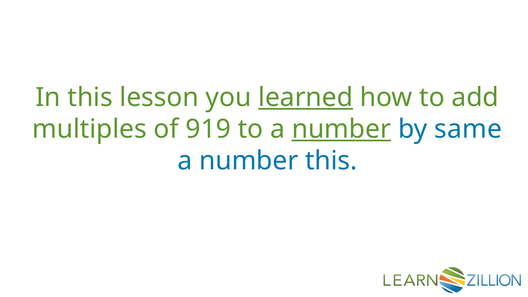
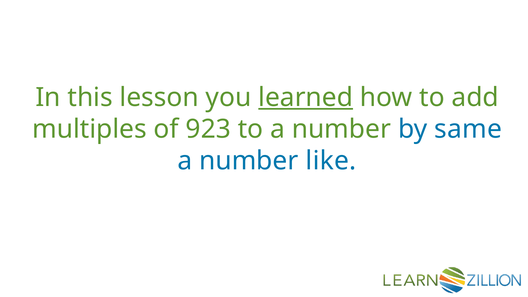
919: 919 -> 923 (208, 129)
number underline: present -> none (341, 129)
number this: this -> like (331, 161)
